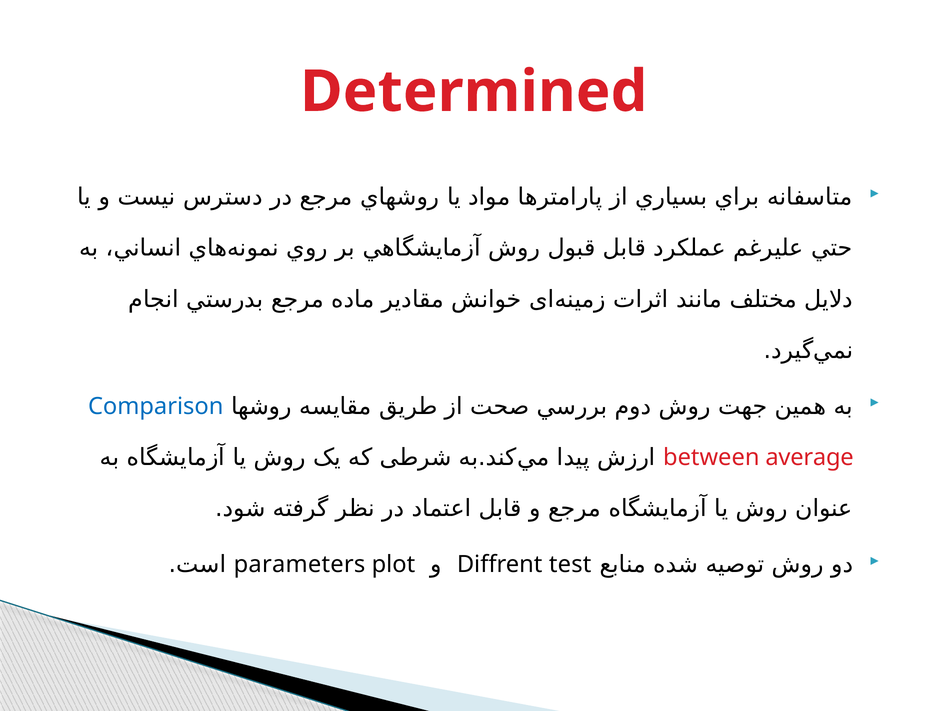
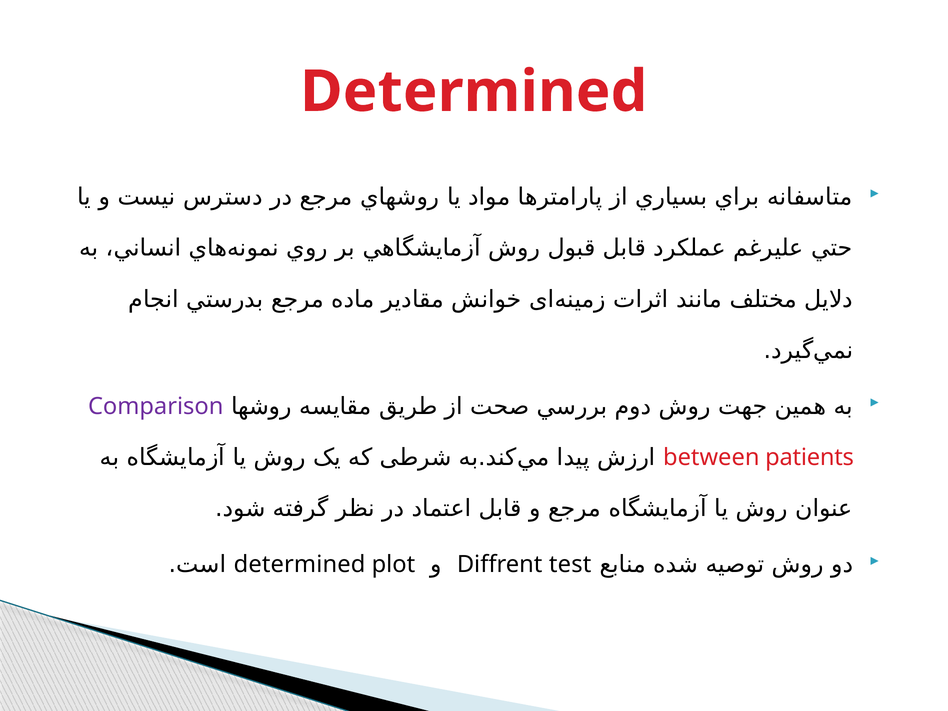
Comparison colour: blue -> purple (156, 406)
average: average -> patients (810, 457)
parameters: parameters -> determined (300, 564)
